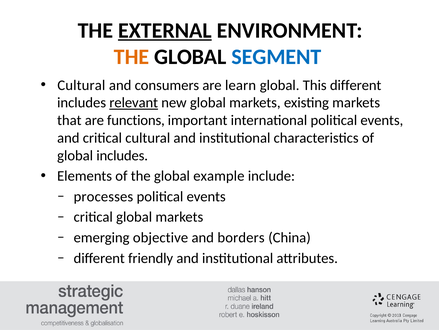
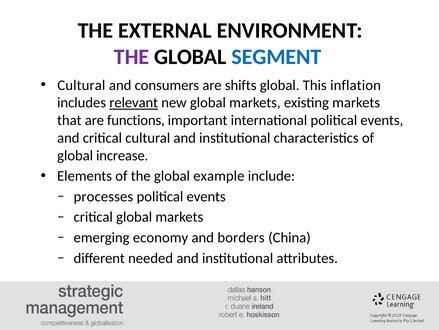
EXTERNAL underline: present -> none (165, 31)
THE colour: orange -> purple (132, 57)
learn: learn -> shifts (241, 85)
This different: different -> inflation (356, 85)
global includes: includes -> increase (122, 155)
objective: objective -> economy (161, 237)
friendly: friendly -> needed (151, 258)
